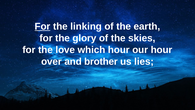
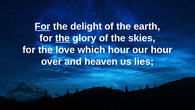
linking: linking -> delight (86, 26)
the underline: none -> present (63, 38)
brother: brother -> heaven (101, 61)
